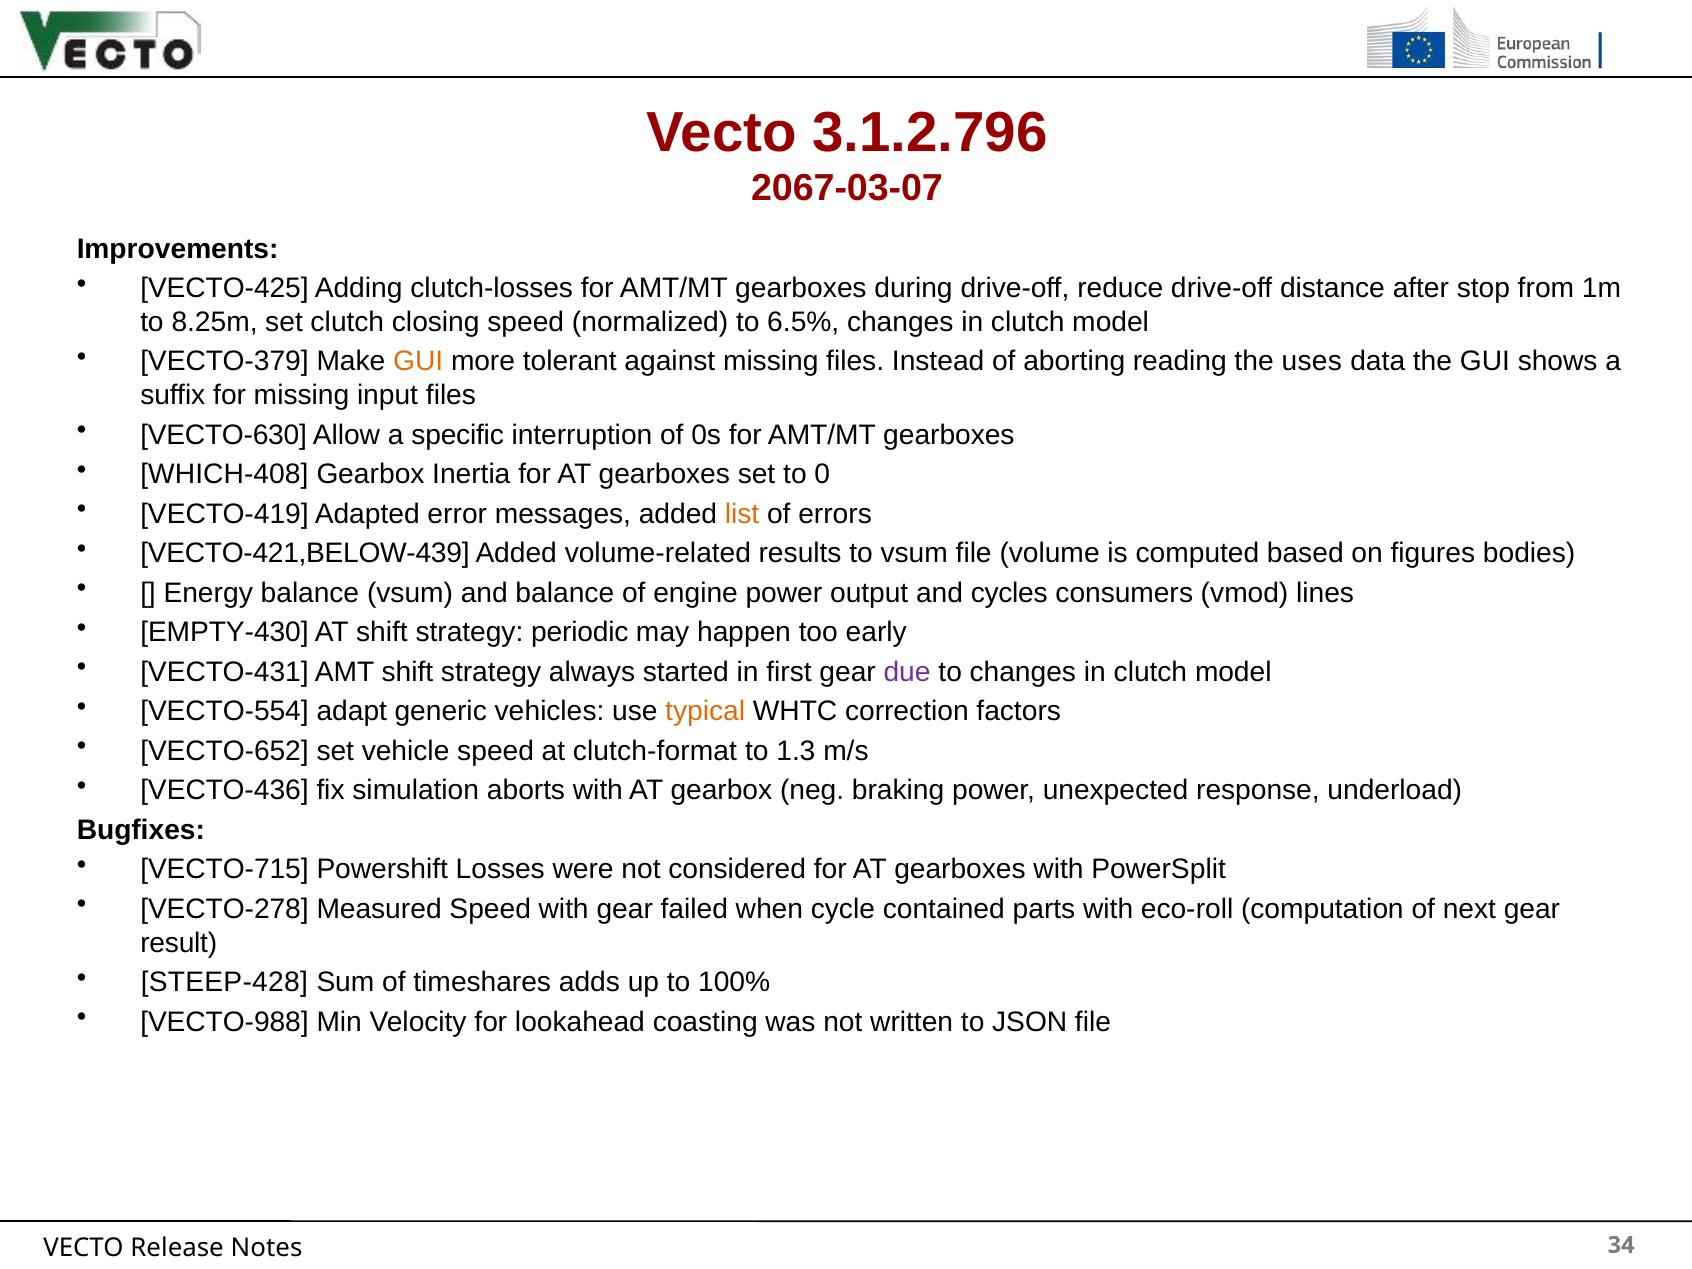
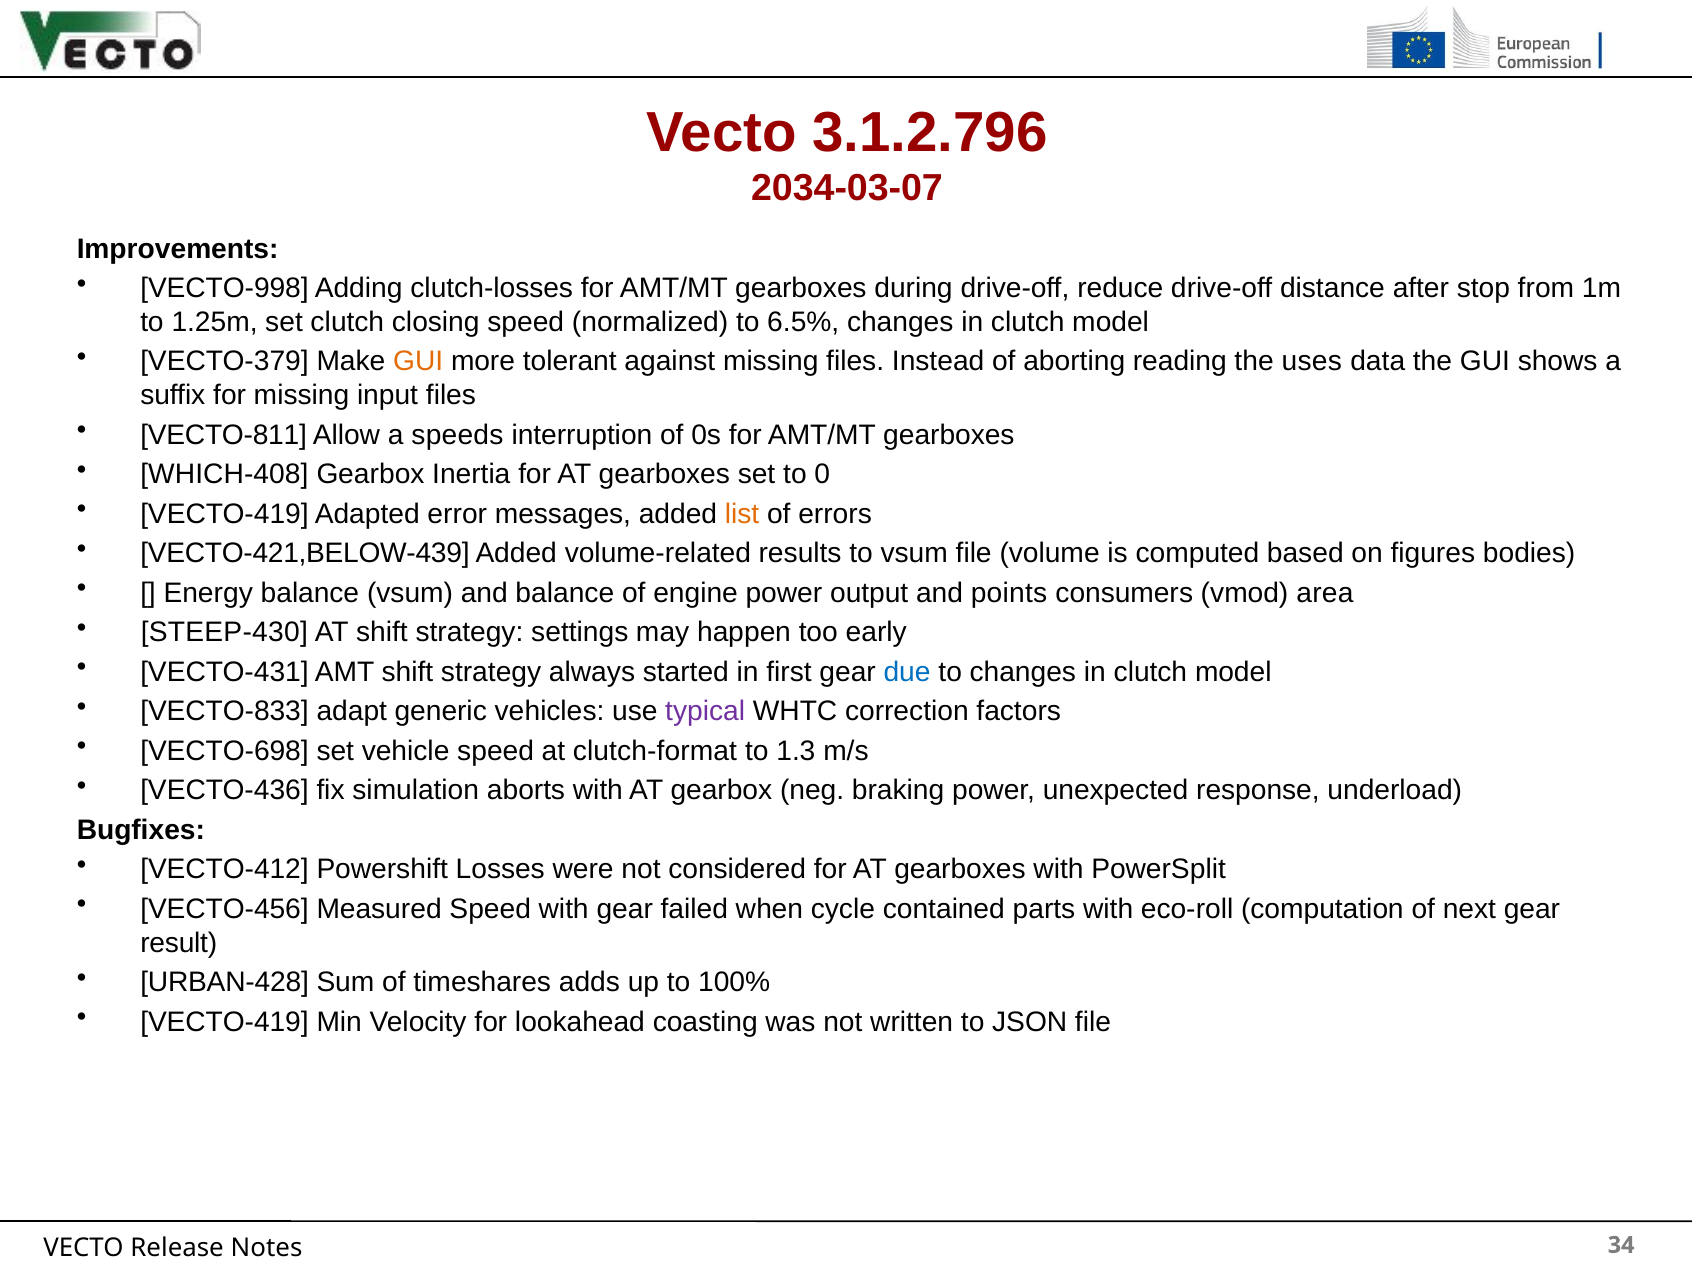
2067-03-07: 2067-03-07 -> 2034-03-07 (847, 188)
VECTO-425: VECTO-425 -> VECTO-998 (224, 288)
8.25m: 8.25m -> 1.25m (215, 322)
VECTO-630: VECTO-630 -> VECTO-811 (224, 435)
specific: specific -> speeds (457, 435)
cycles: cycles -> points (1009, 593)
lines: lines -> area (1325, 593)
EMPTY-430: EMPTY-430 -> STEEP-430 (224, 632)
periodic: periodic -> settings (580, 632)
due colour: purple -> blue (907, 672)
VECTO-554: VECTO-554 -> VECTO-833 (224, 711)
typical colour: orange -> purple (705, 711)
VECTO-652: VECTO-652 -> VECTO-698 (224, 751)
VECTO-715: VECTO-715 -> VECTO-412 (224, 869)
VECTO-278: VECTO-278 -> VECTO-456 (224, 909)
STEEP-428: STEEP-428 -> URBAN-428 (225, 982)
VECTO-988: VECTO-988 -> VECTO-419 (224, 1022)
